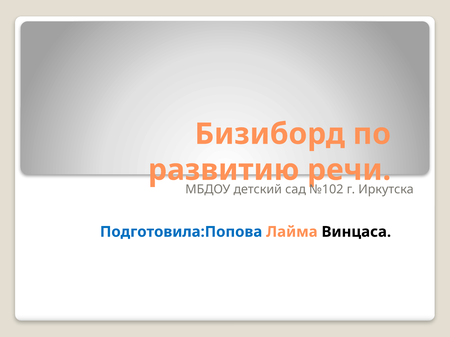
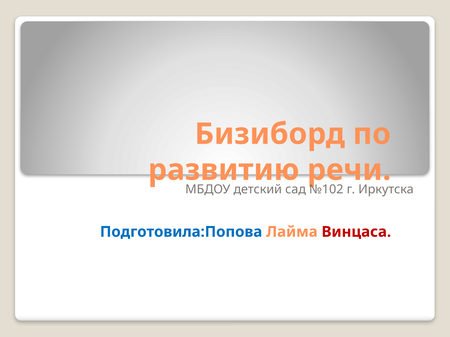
Винцаса colour: black -> red (356, 232)
